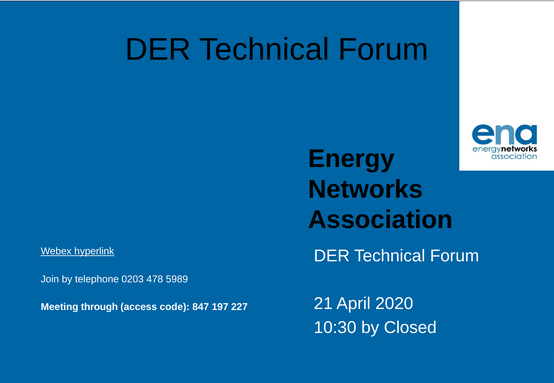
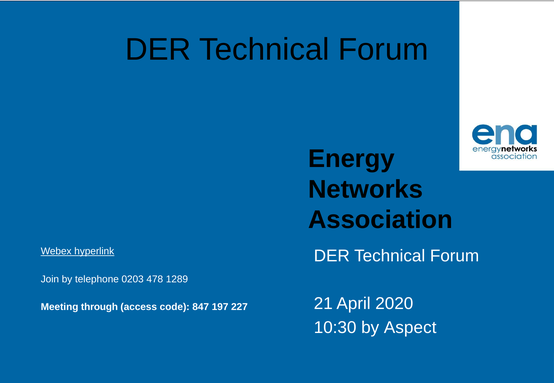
5989: 5989 -> 1289 (177, 279)
Closed: Closed -> Aspect (410, 328)
